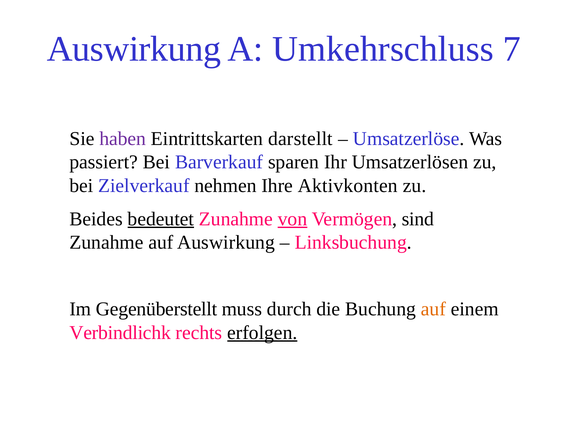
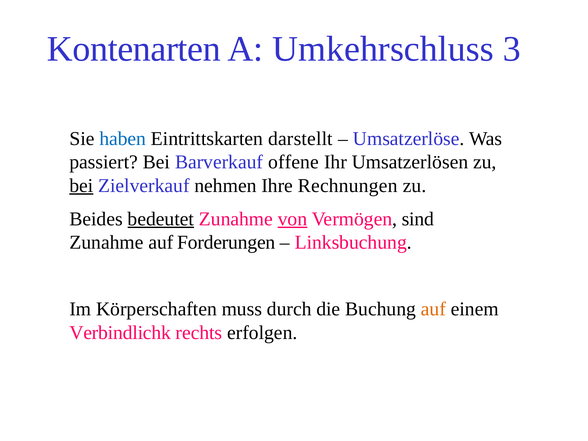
Auswirkung: Auswirkung -> Kontenarten (134, 49)
7: 7 -> 3 (512, 49)
haben colour: purple -> blue (123, 139)
sparen: sparen -> offene (293, 162)
bei underline: none -> present (81, 186)
Aktivkonten: Aktivkonten -> Rechnungen (348, 186)
auf Auswirkung: Auswirkung -> Forderungen (226, 242)
Gegenüberstellt: Gegenüberstellt -> Körperschaften (156, 309)
erfolgen underline: present -> none (262, 333)
